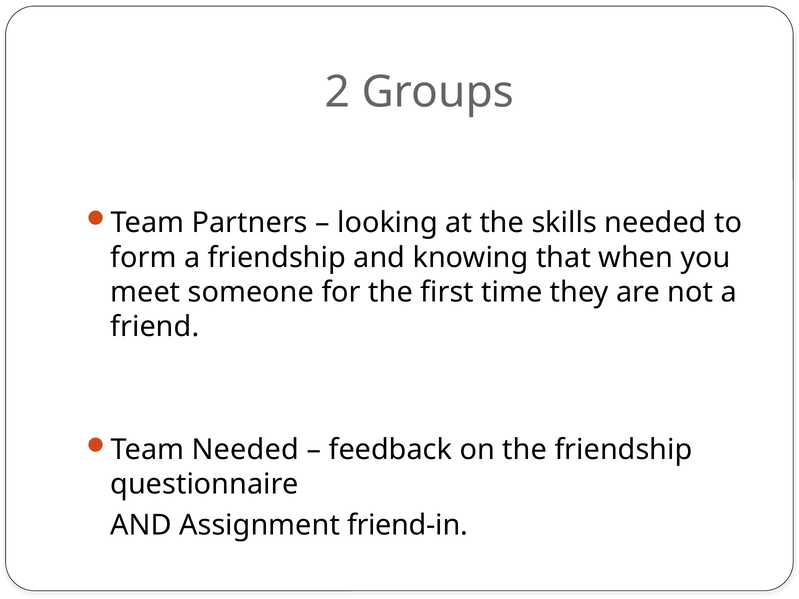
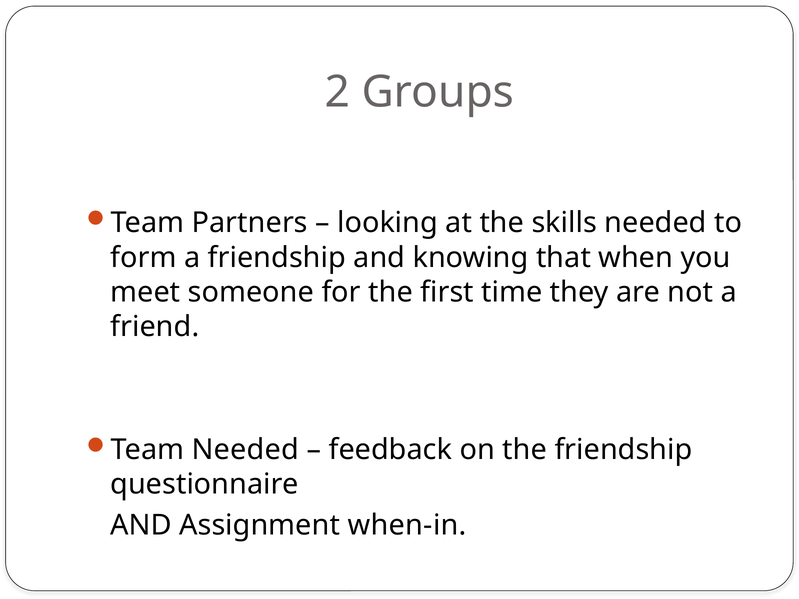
friend-in: friend-in -> when-in (407, 526)
